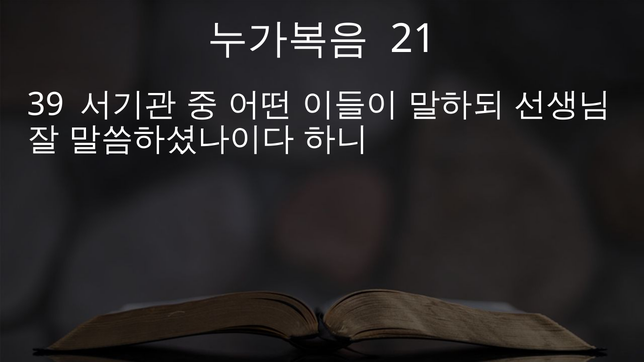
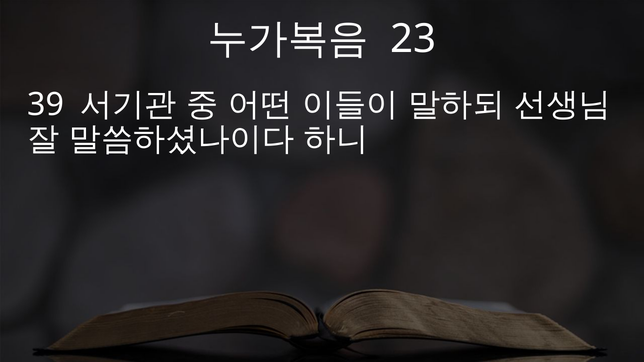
21: 21 -> 23 (413, 39)
